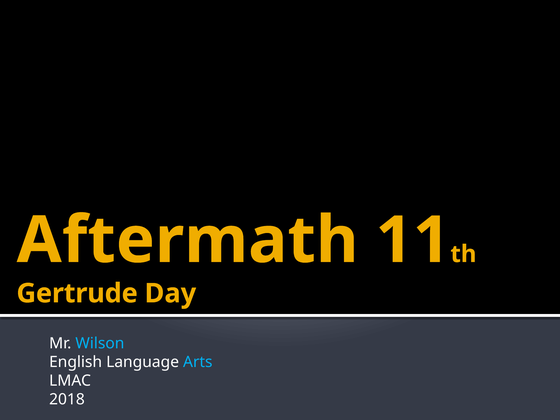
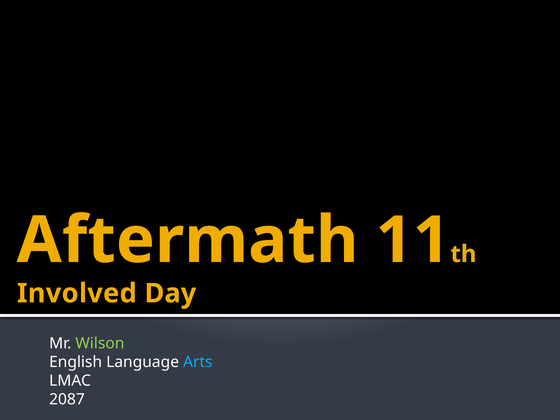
Gertrude: Gertrude -> Involved (77, 293)
Wilson colour: light blue -> light green (100, 343)
2018: 2018 -> 2087 (67, 399)
